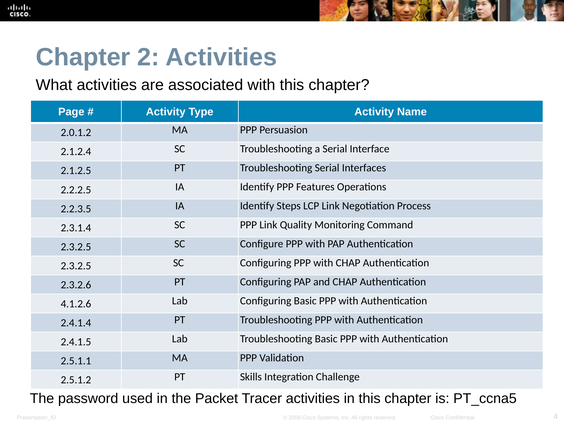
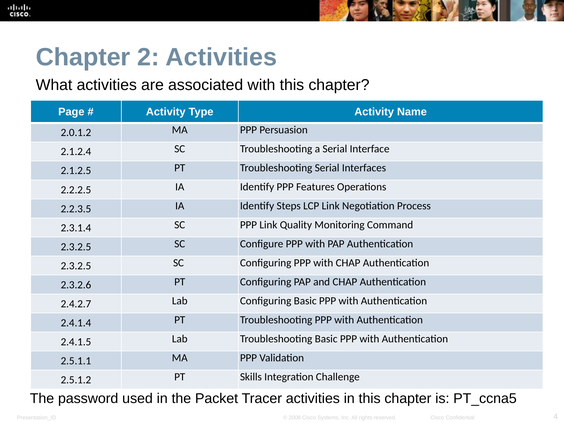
4.1.2.6: 4.1.2.6 -> 2.4.2.7 (76, 304)
